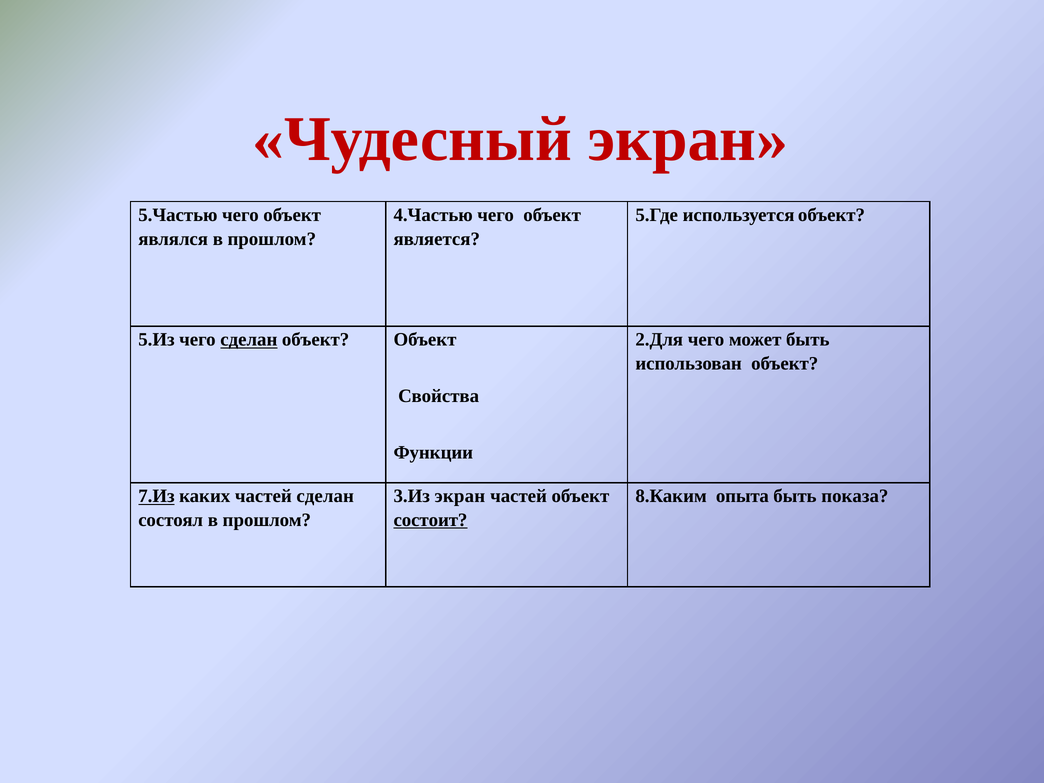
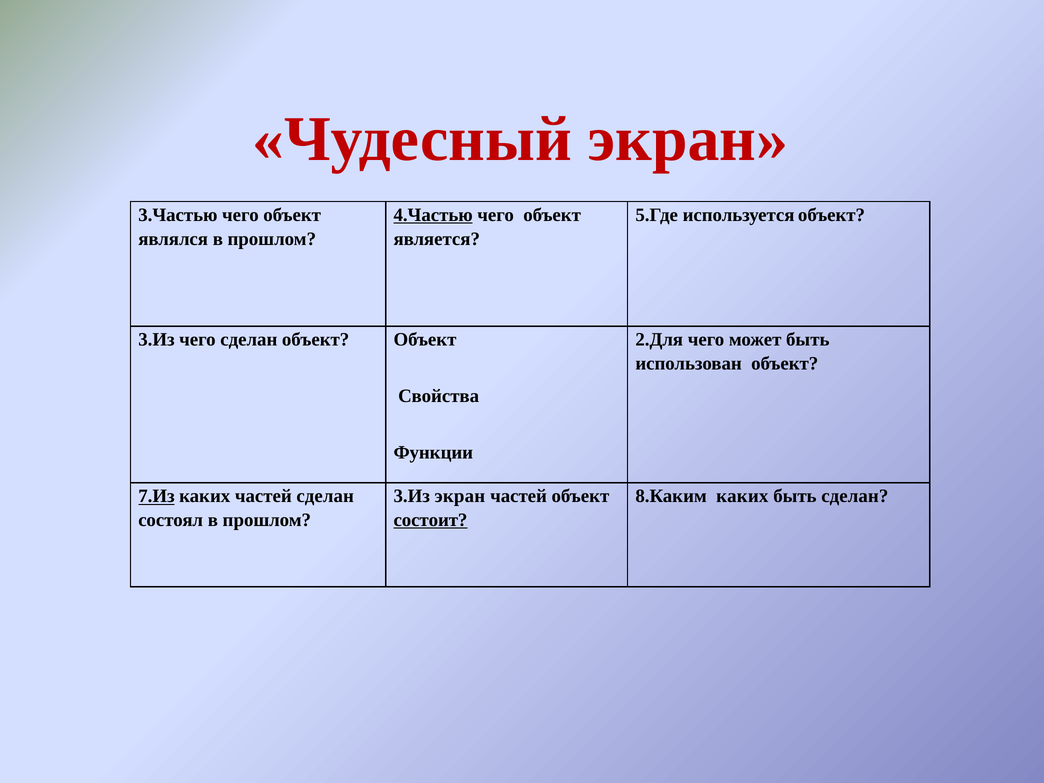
5.Частью: 5.Частью -> 3.Частью (178, 215)
4.Частью underline: none -> present (433, 215)
5.Из: 5.Из -> 3.Из (156, 340)
сделан underline: present -> none (249, 340)
8.Каким опыта: опыта -> каких (742, 496)
быть показа: показа -> сделан (855, 496)
